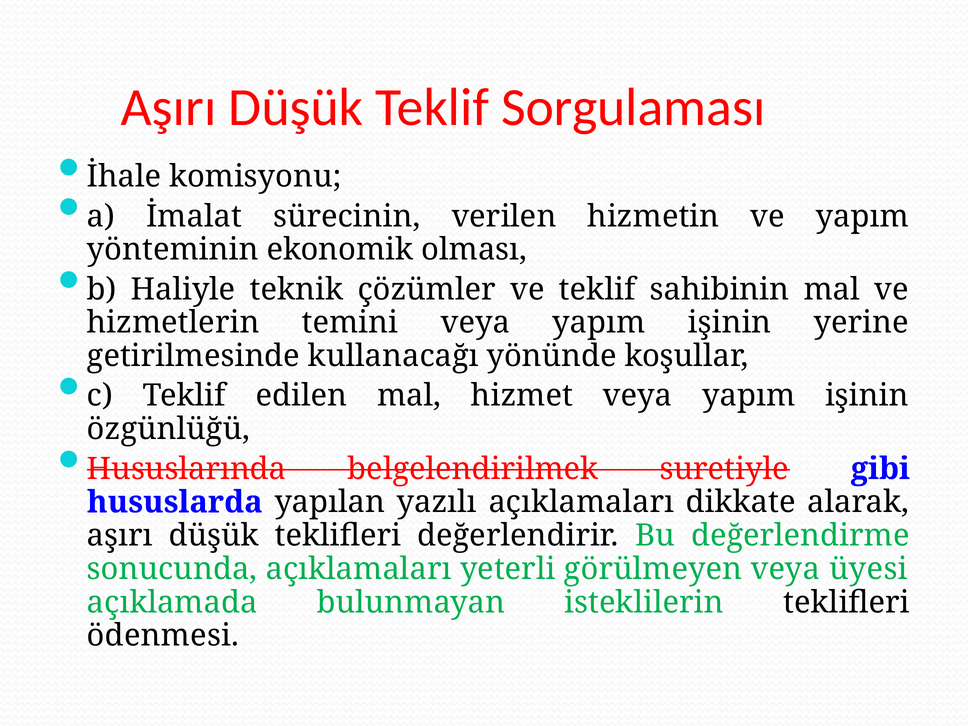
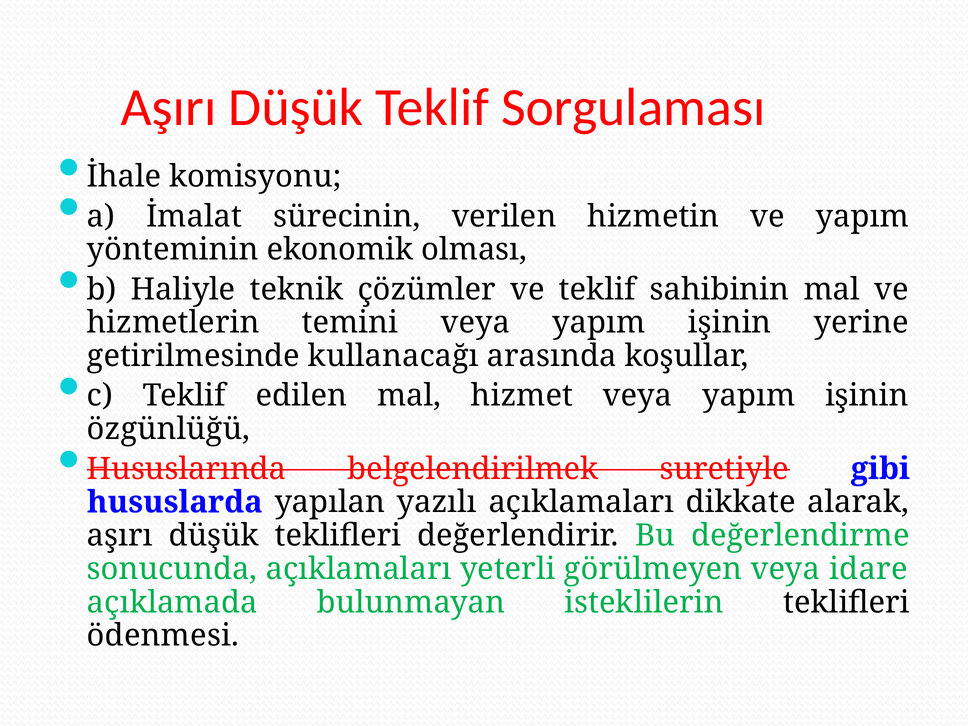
yönünde: yönünde -> arasında (552, 356)
üyesi: üyesi -> idare (868, 569)
